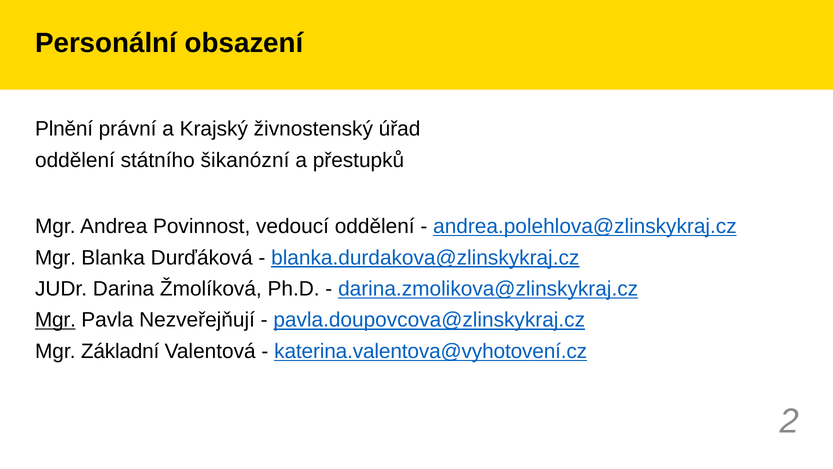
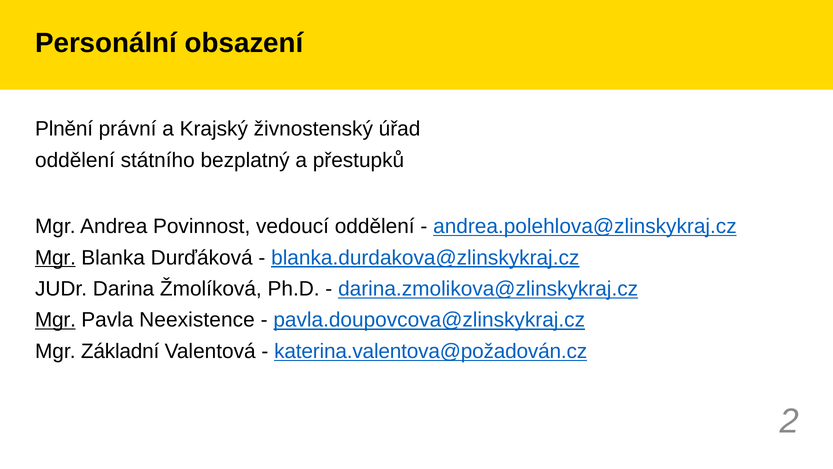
šikanózní: šikanózní -> bezplatný (245, 160)
Mgr underline: none -> present (55, 257)
Nezveřejňují: Nezveřejňují -> Neexistence (197, 320)
katerina.valentova@vyhotovení.cz: katerina.valentova@vyhotovení.cz -> katerina.valentova@požadován.cz (431, 351)
